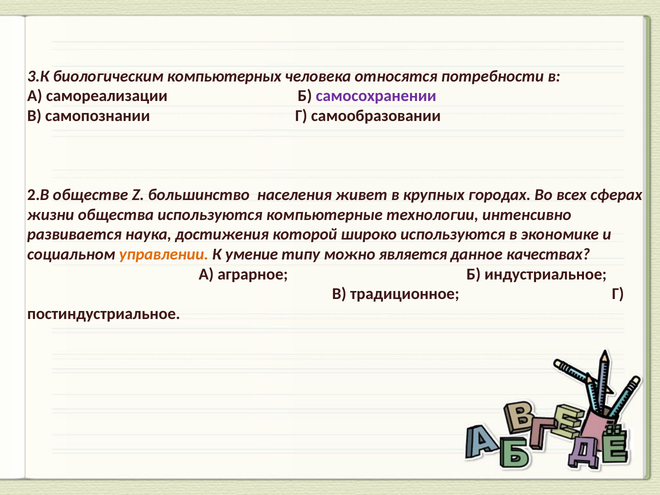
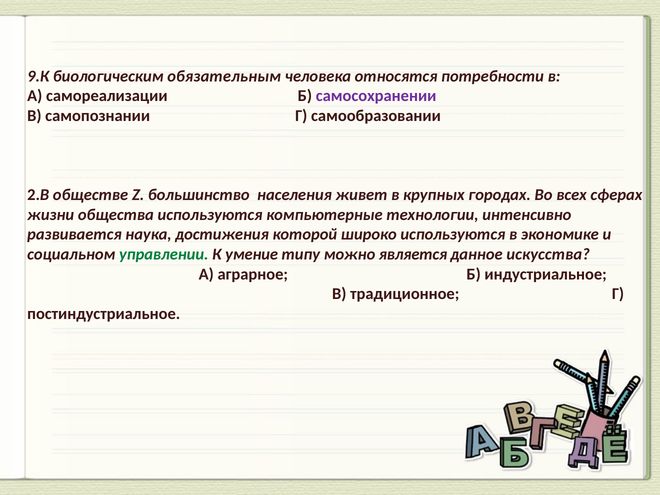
3.К: 3.К -> 9.К (38, 76)
компьютерных: компьютерных -> обязательным (224, 76)
управлении colour: orange -> green (164, 254)
качествах: качествах -> искусства (548, 254)
